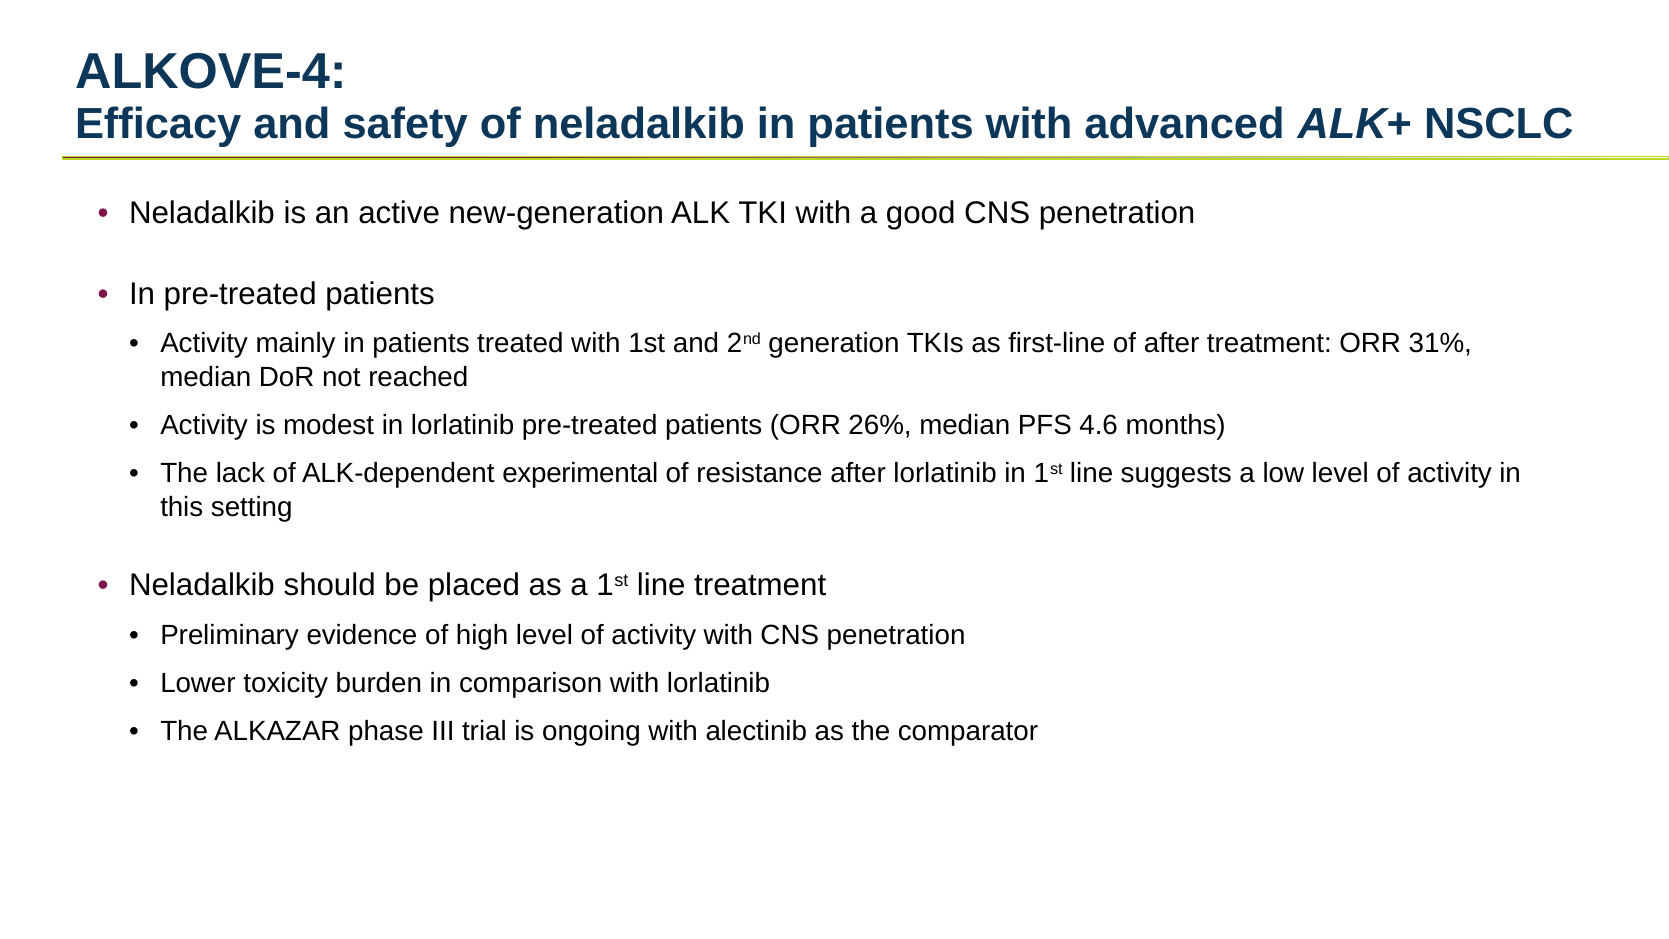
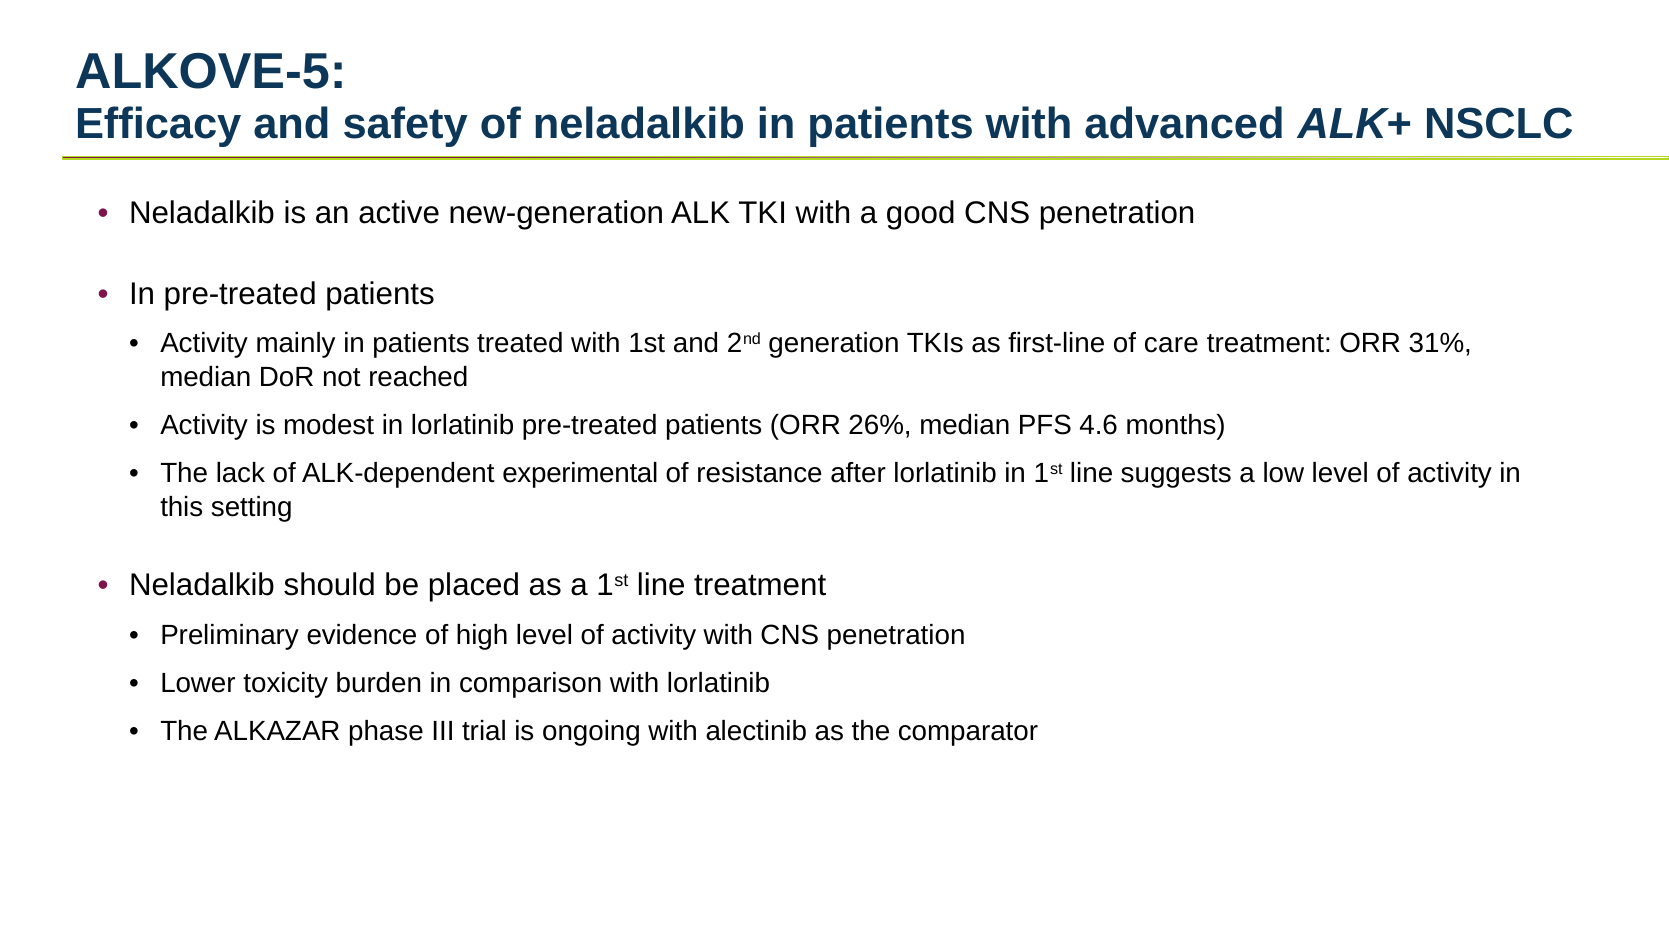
ALKOVE-4: ALKOVE-4 -> ALKOVE-5 (211, 72)
of after: after -> care (1171, 344)
